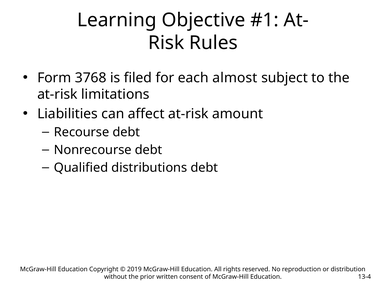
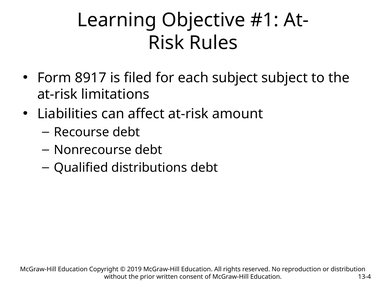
3768: 3768 -> 8917 (91, 78)
each almost: almost -> subject (235, 78)
